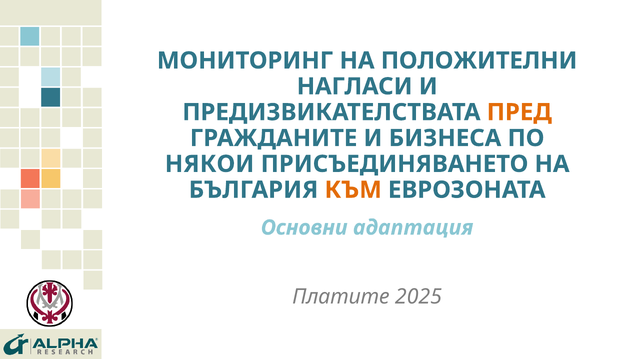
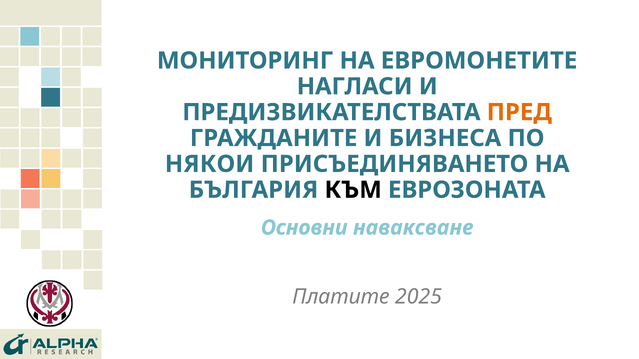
ПОЛОЖИТЕЛНИ: ПОЛОЖИТЕЛНИ -> ЕВРОМОНЕТИТЕ (479, 61)
КЪМ colour: orange -> black (353, 190)
адаптация: адаптация -> наваксване (413, 228)
